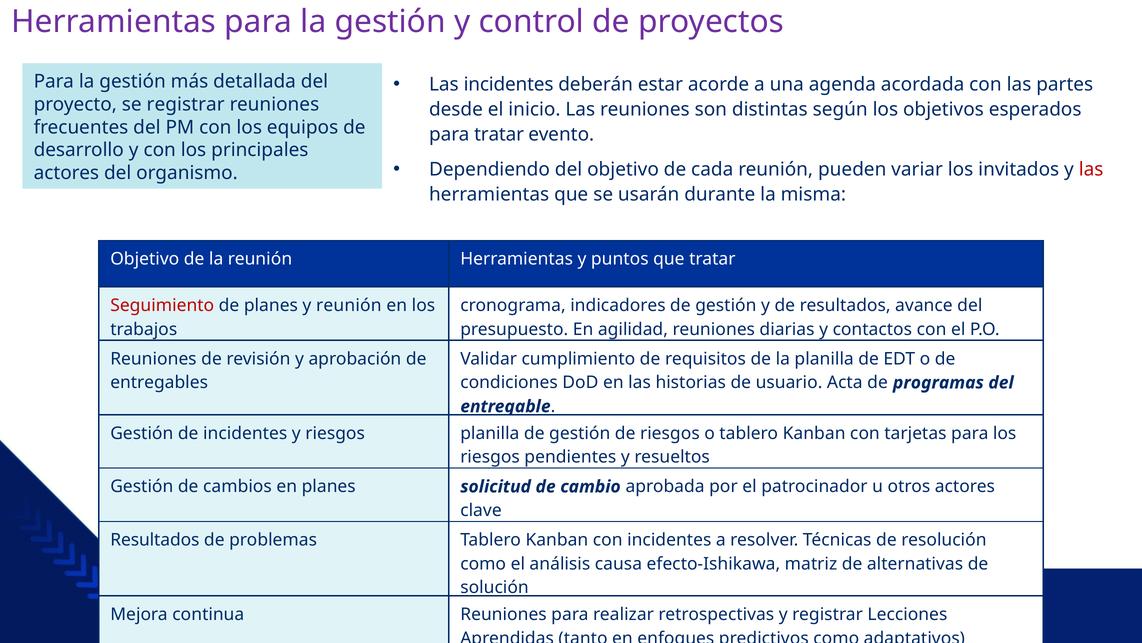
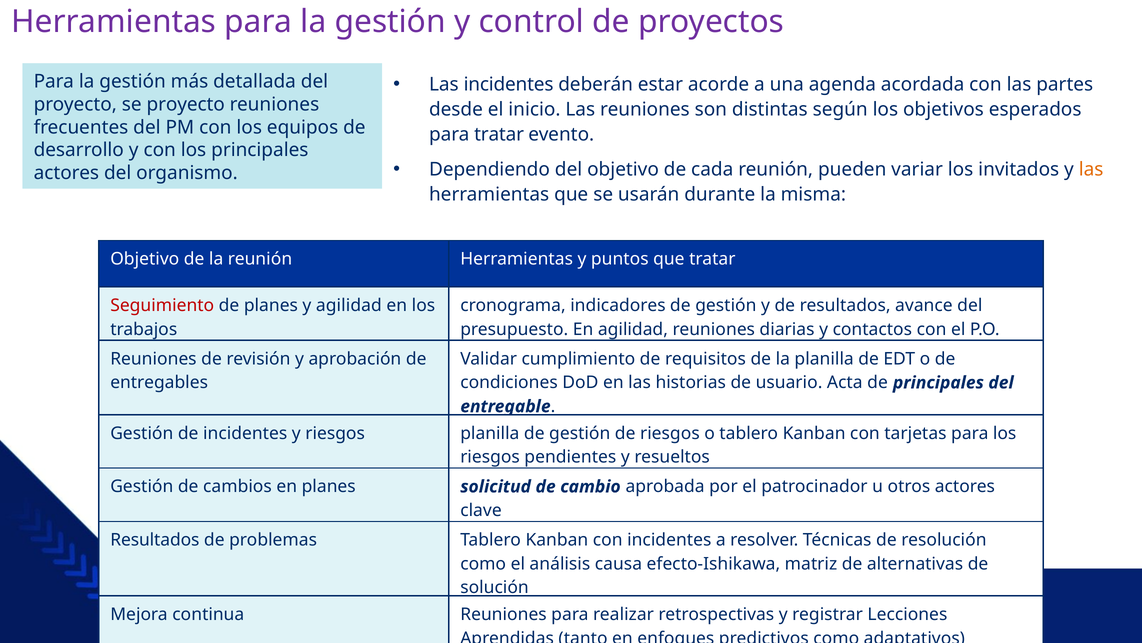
se registrar: registrar -> proyecto (186, 104)
las colour: red -> orange (1091, 169)
y reunión: reunión -> agilidad (349, 305)
de programas: programas -> principales (938, 382)
